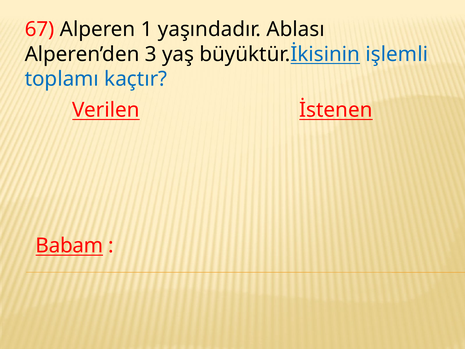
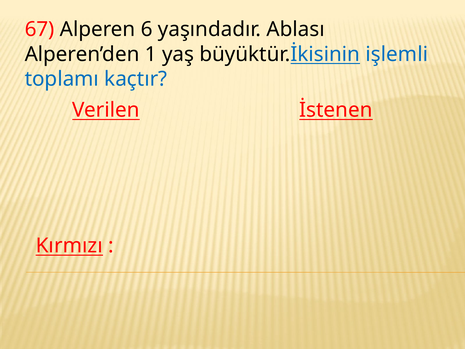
1: 1 -> 6 (147, 29)
3: 3 -> 1 (151, 54)
Babam: Babam -> Kırmızı (69, 245)
